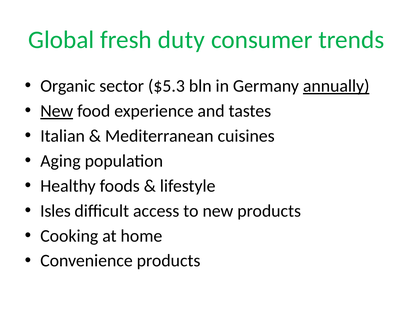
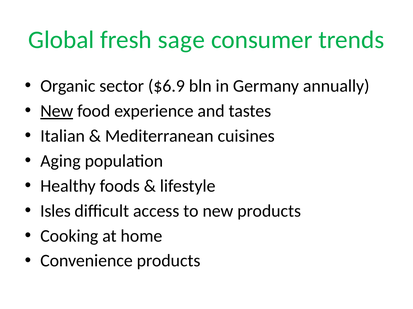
duty: duty -> sage (181, 40)
$5.3: $5.3 -> $6.9 (166, 86)
annually underline: present -> none (336, 86)
